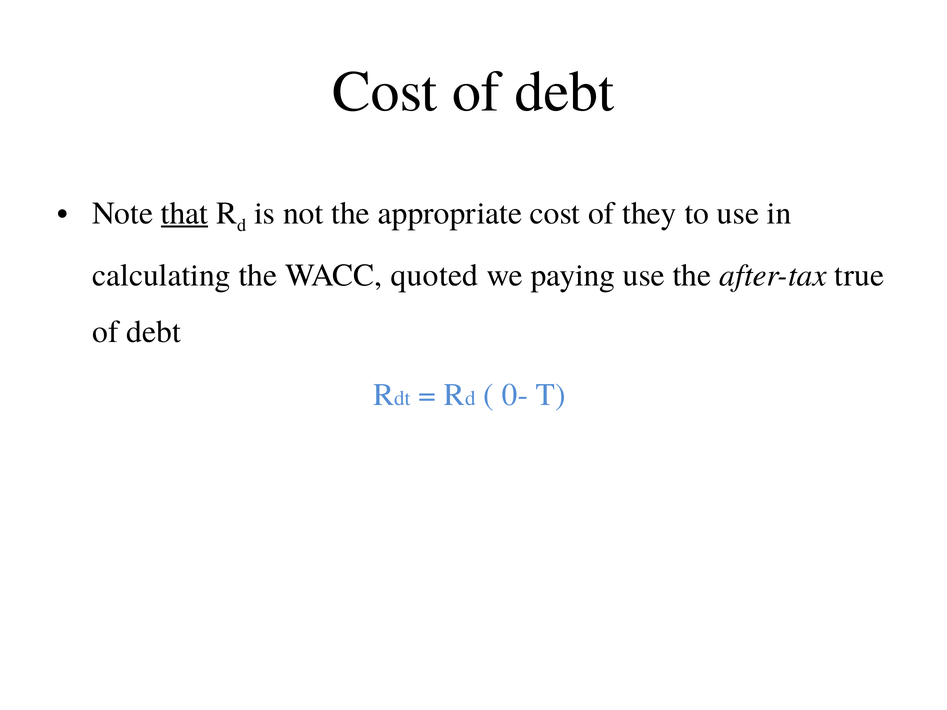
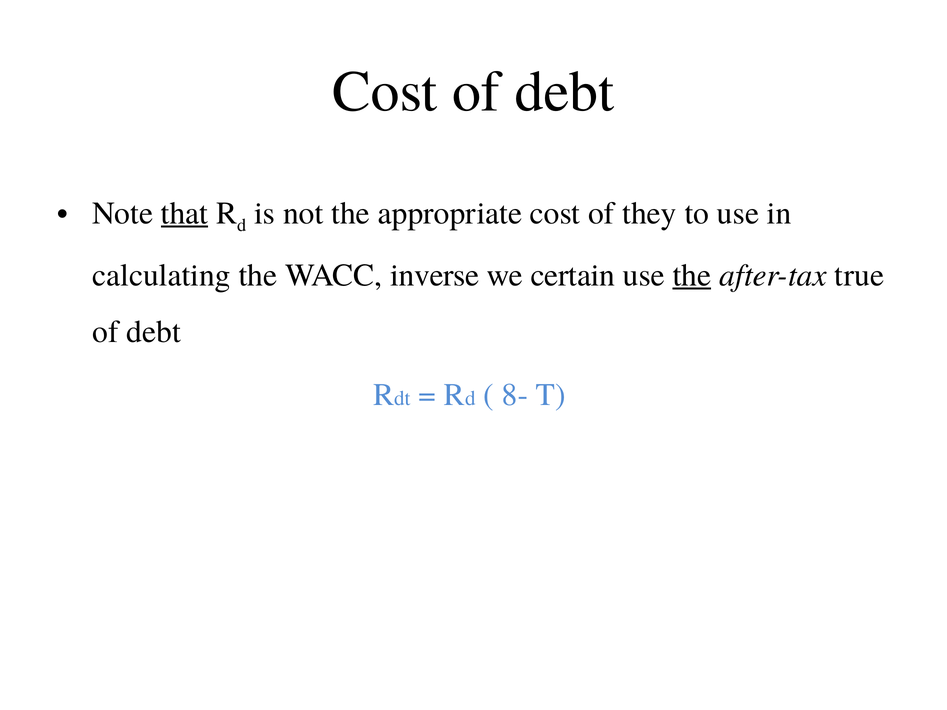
quoted: quoted -> inverse (435, 275)
paying: paying -> certain (573, 275)
the underline: none -> present (692, 275)
0-: 0- -> 8- (515, 395)
